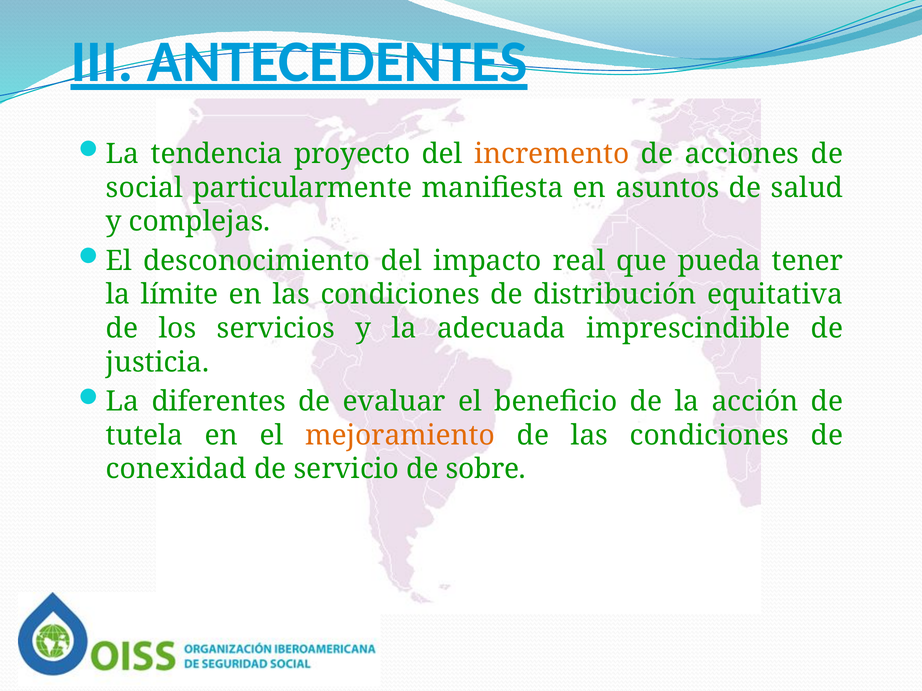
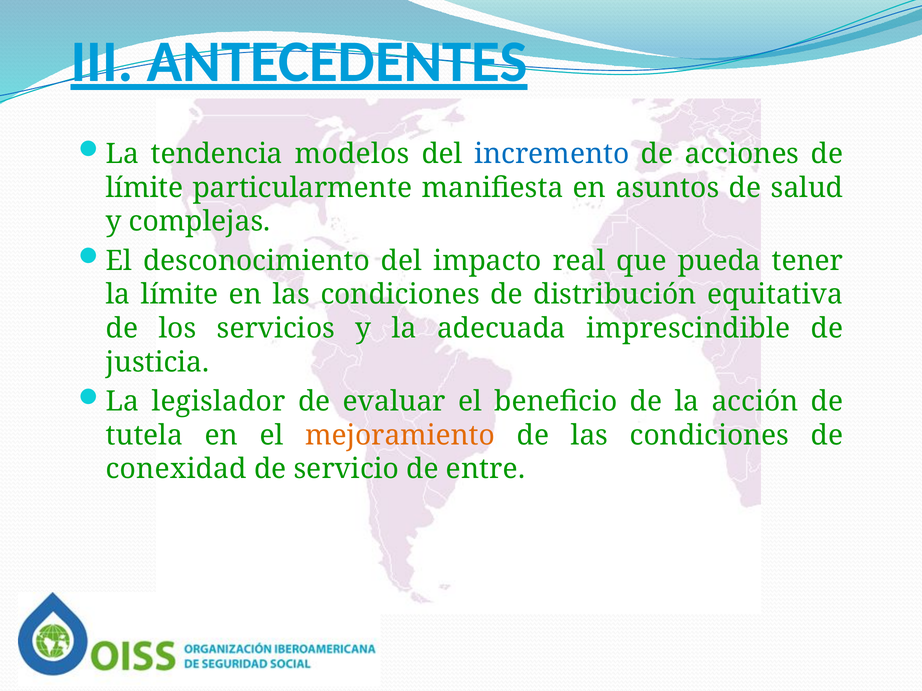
proyecto: proyecto -> modelos (352, 154)
incremento colour: orange -> blue (552, 154)
social: social -> límite (145, 188)
diferentes: diferentes -> legislador (219, 402)
sobre: sobre -> entre (486, 469)
